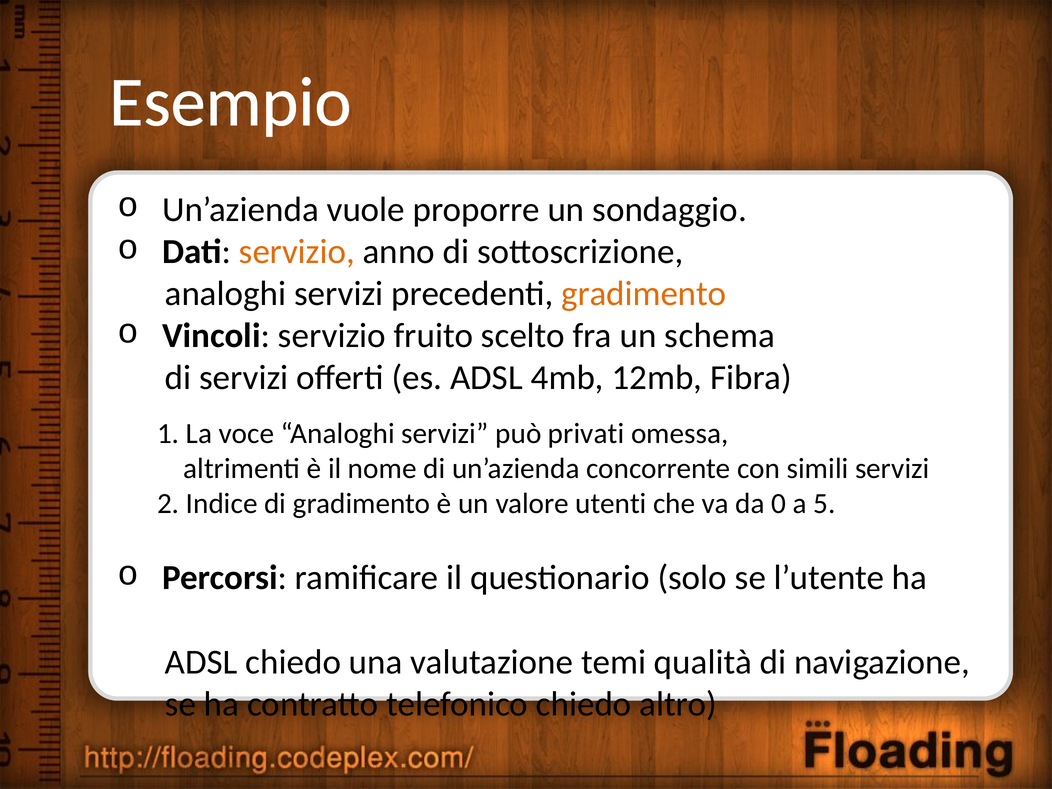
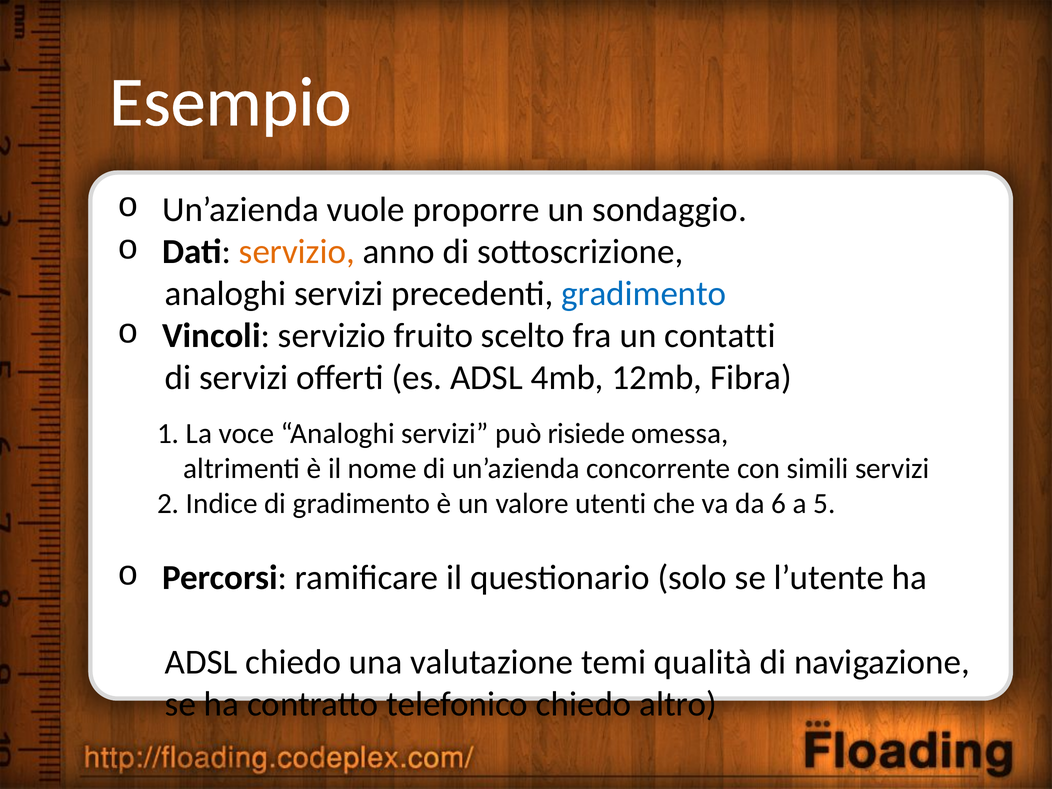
gradimento colour: orange -> blue (644, 294)
schema: schema -> contatti (720, 336)
privati: privati -> risiede (586, 434)
0: 0 -> 6 (779, 504)
